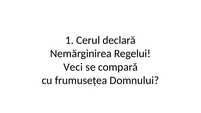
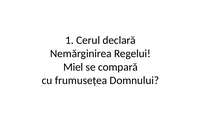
Veci: Veci -> Miel (73, 67)
